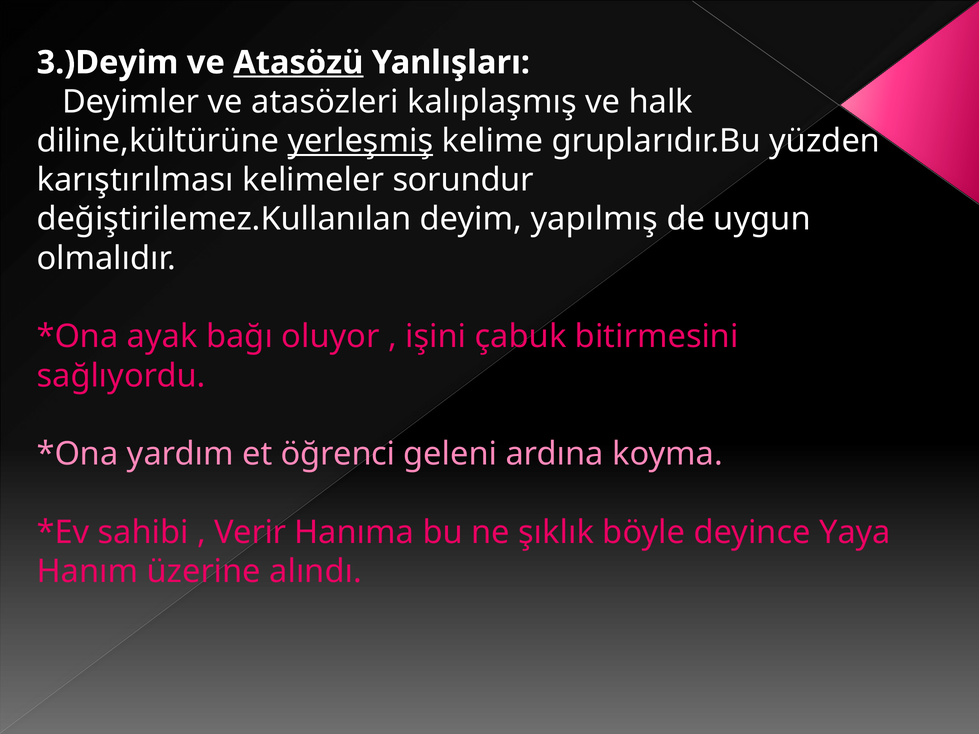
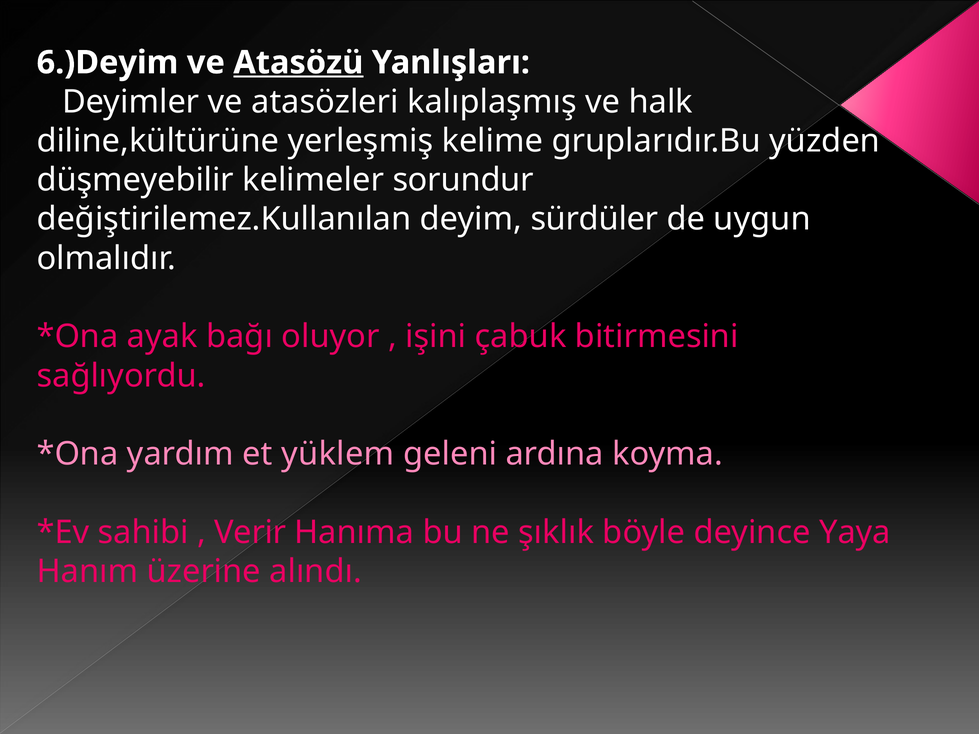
3.)Deyim: 3.)Deyim -> 6.)Deyim (108, 63)
yerleşmiş underline: present -> none (360, 141)
karıştırılması: karıştırılması -> düşmeyebilir (135, 180)
yapılmış: yapılmış -> sürdüler (594, 219)
öğrenci: öğrenci -> yüklem (338, 454)
